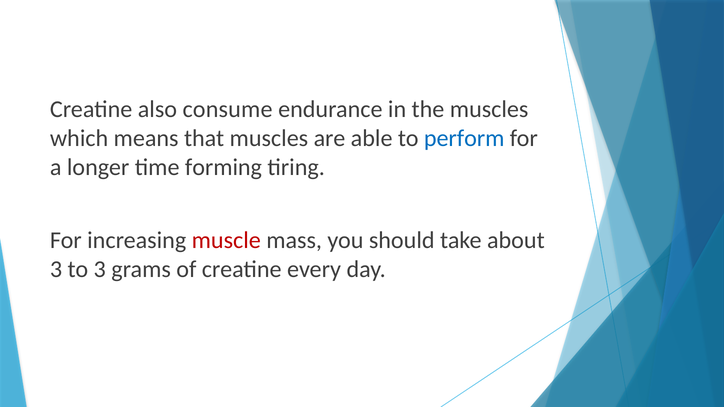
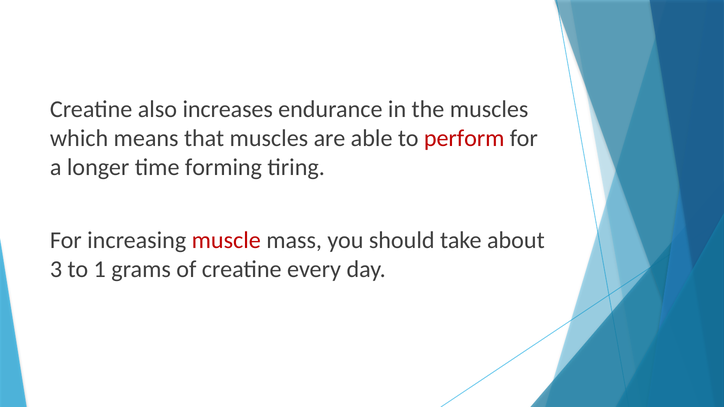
consume: consume -> increases (228, 109)
perform colour: blue -> red (464, 138)
to 3: 3 -> 1 (100, 269)
